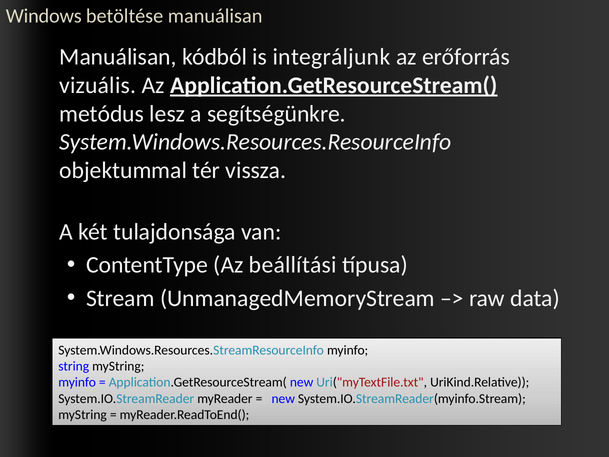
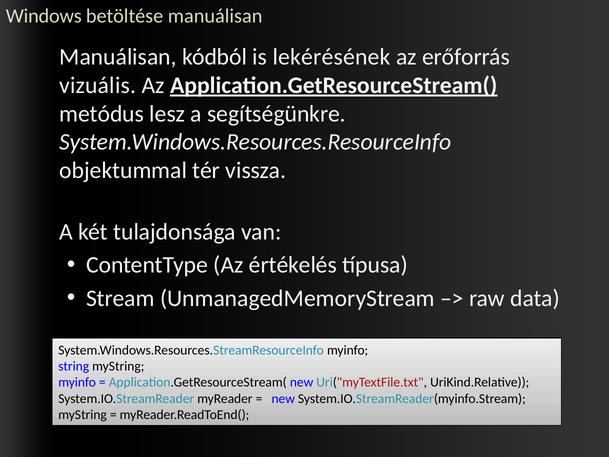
integráljunk: integráljunk -> lekérésének (332, 57)
beállítási: beállítási -> értékelés (293, 265)
